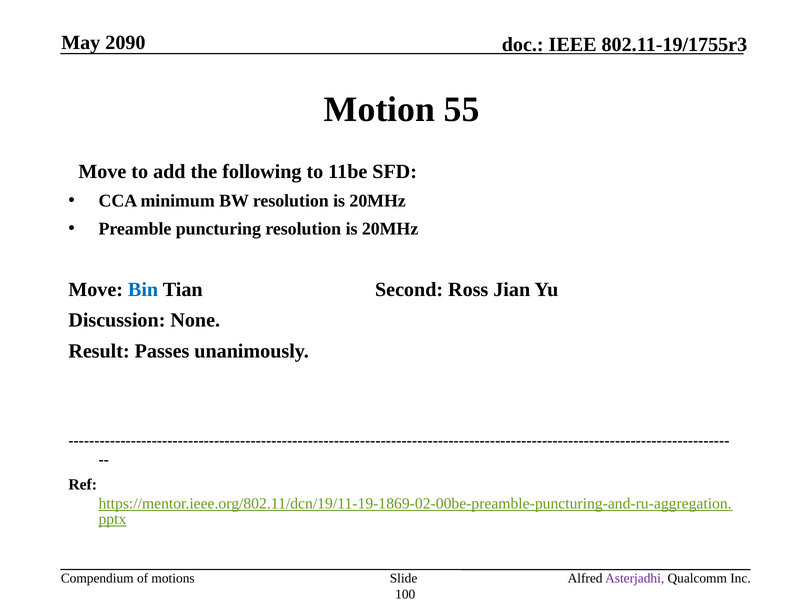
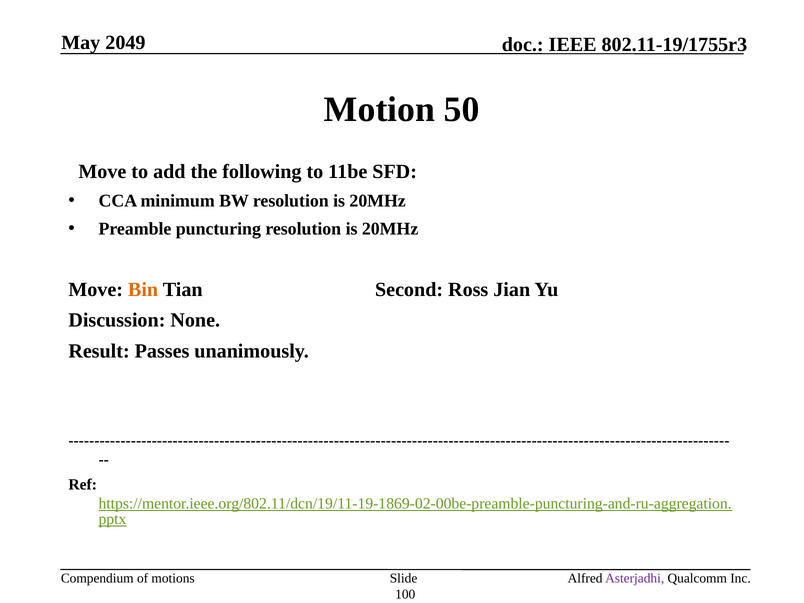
2090: 2090 -> 2049 (125, 43)
55: 55 -> 50 (462, 110)
Bin colour: blue -> orange (143, 289)
